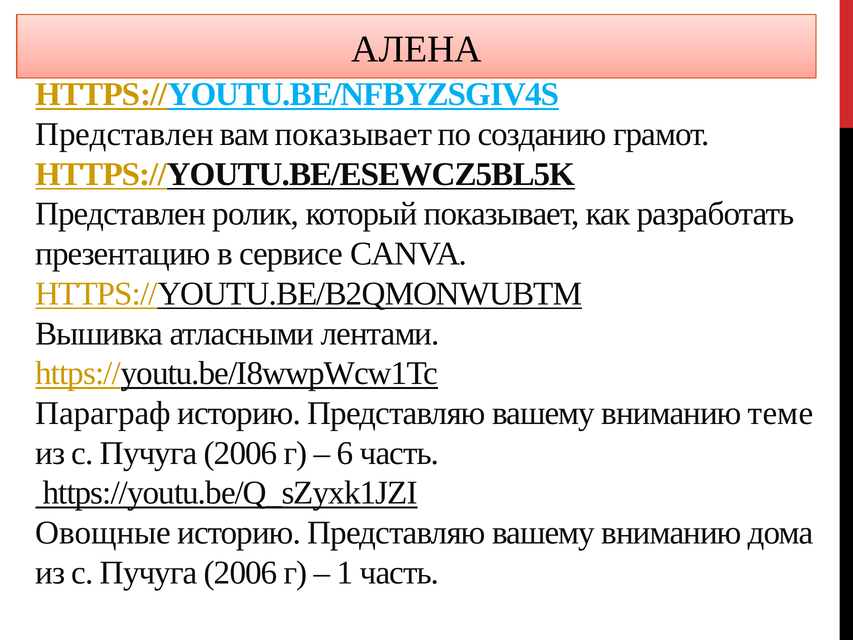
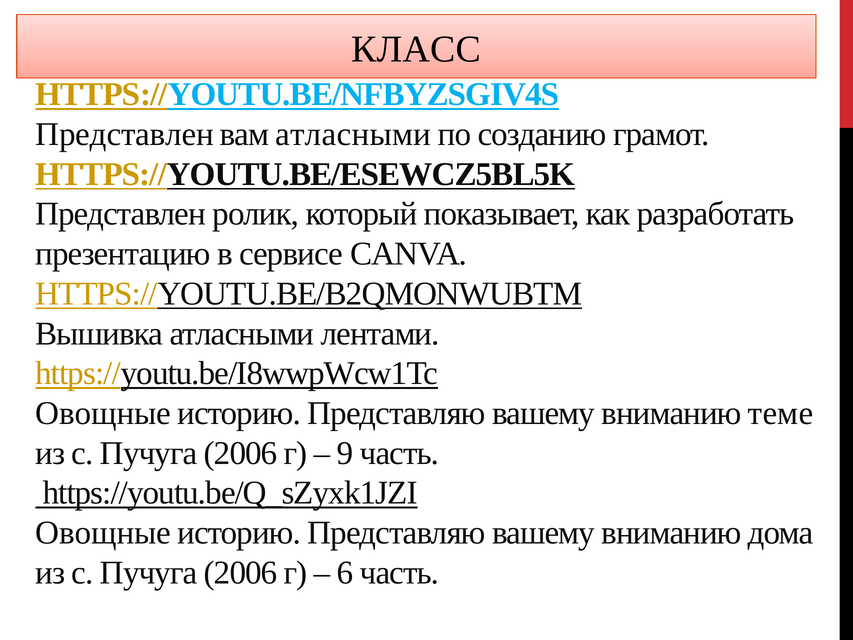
АЛЕНА: АЛЕНА -> КЛАСС (416, 49)
вам показывает: показывает -> атласными (353, 134)
Параграф: Параграф -> Овощные (103, 413)
6: 6 -> 9 (345, 453)
1: 1 -> 6 (345, 572)
